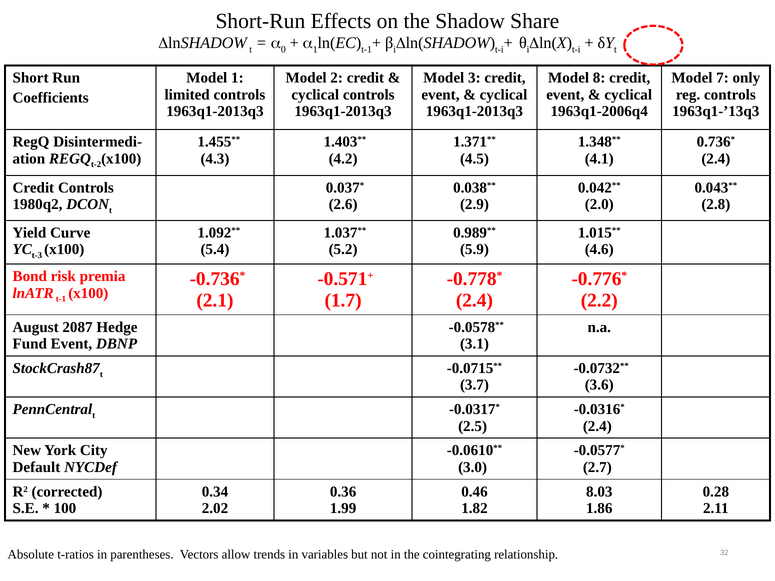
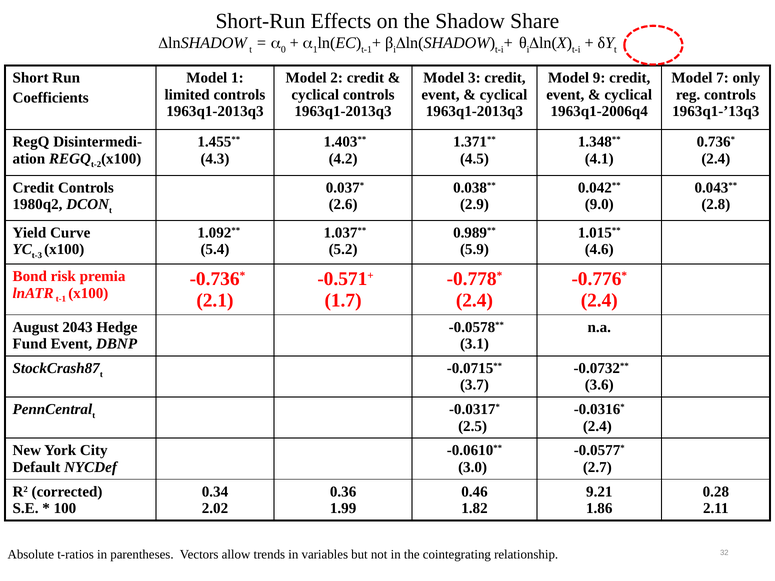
8: 8 -> 9 (599, 78)
2.0: 2.0 -> 9.0 (599, 204)
2.2: 2.2 -> 2.4 (599, 300)
2087: 2087 -> 2043 (78, 327)
8.03: 8.03 -> 9.21 (599, 492)
